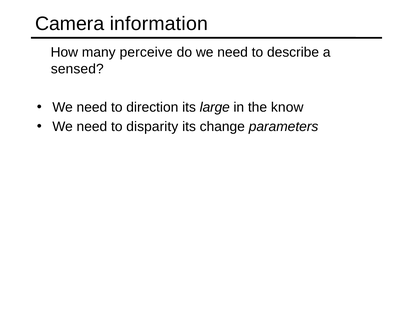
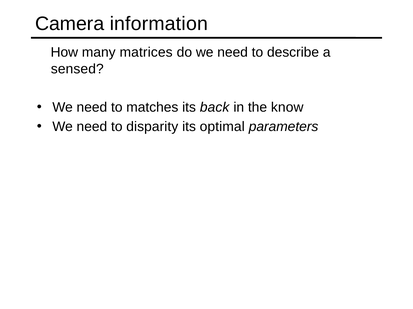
perceive: perceive -> matrices (146, 53)
direction: direction -> matches (152, 108)
large: large -> back (215, 108)
change: change -> optimal (222, 127)
